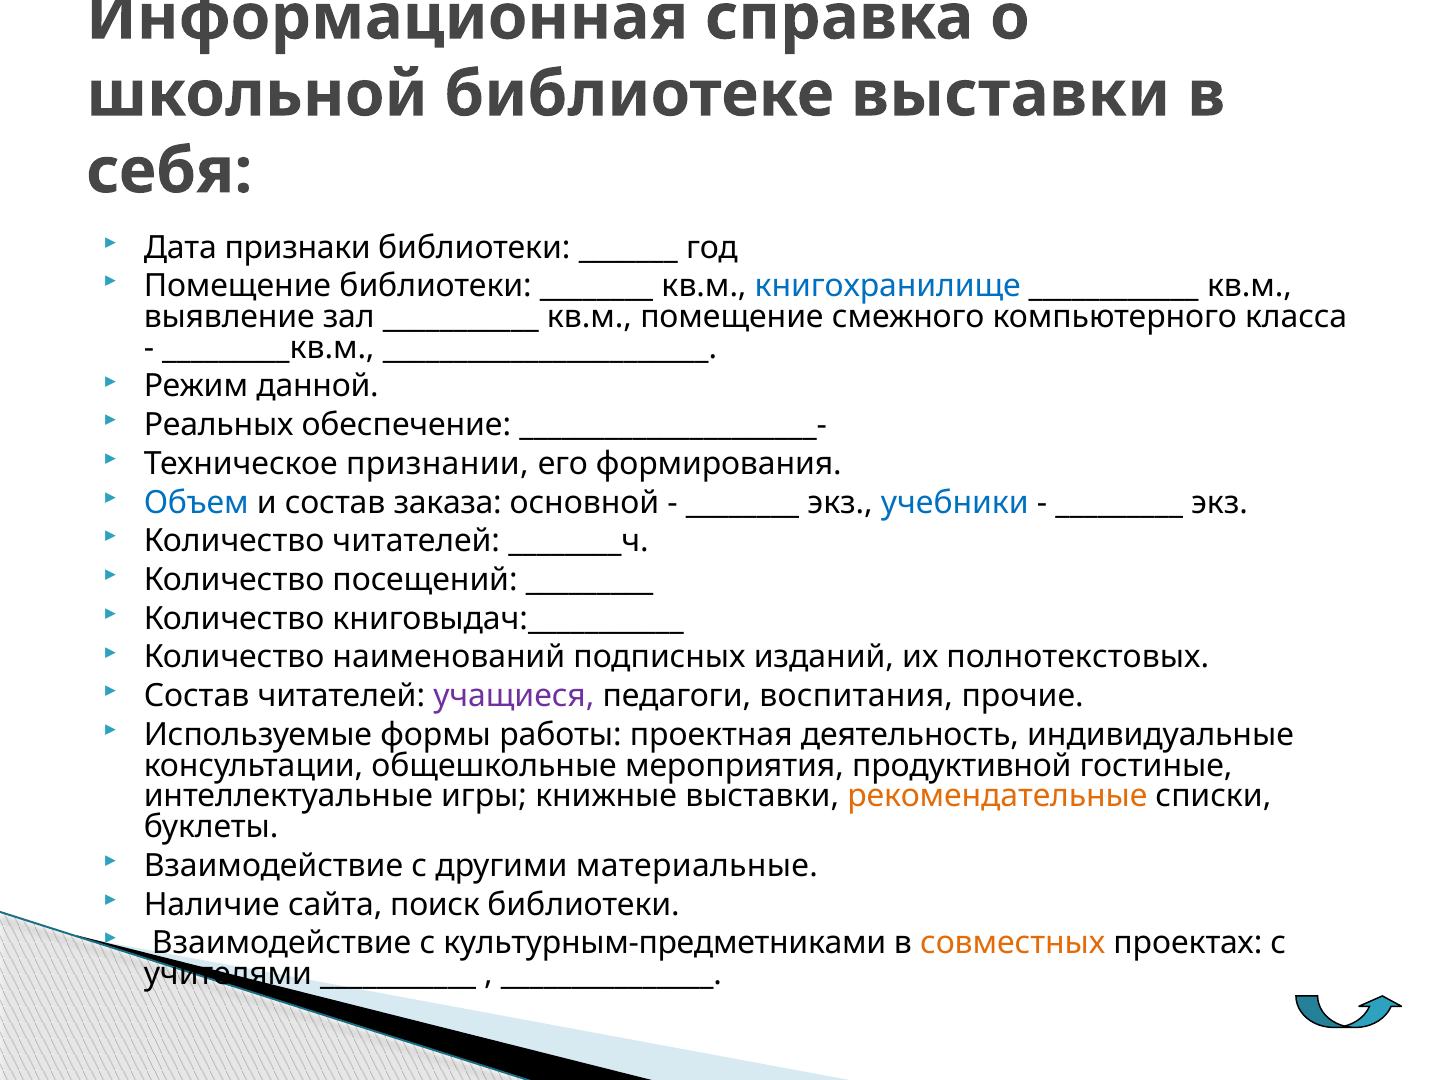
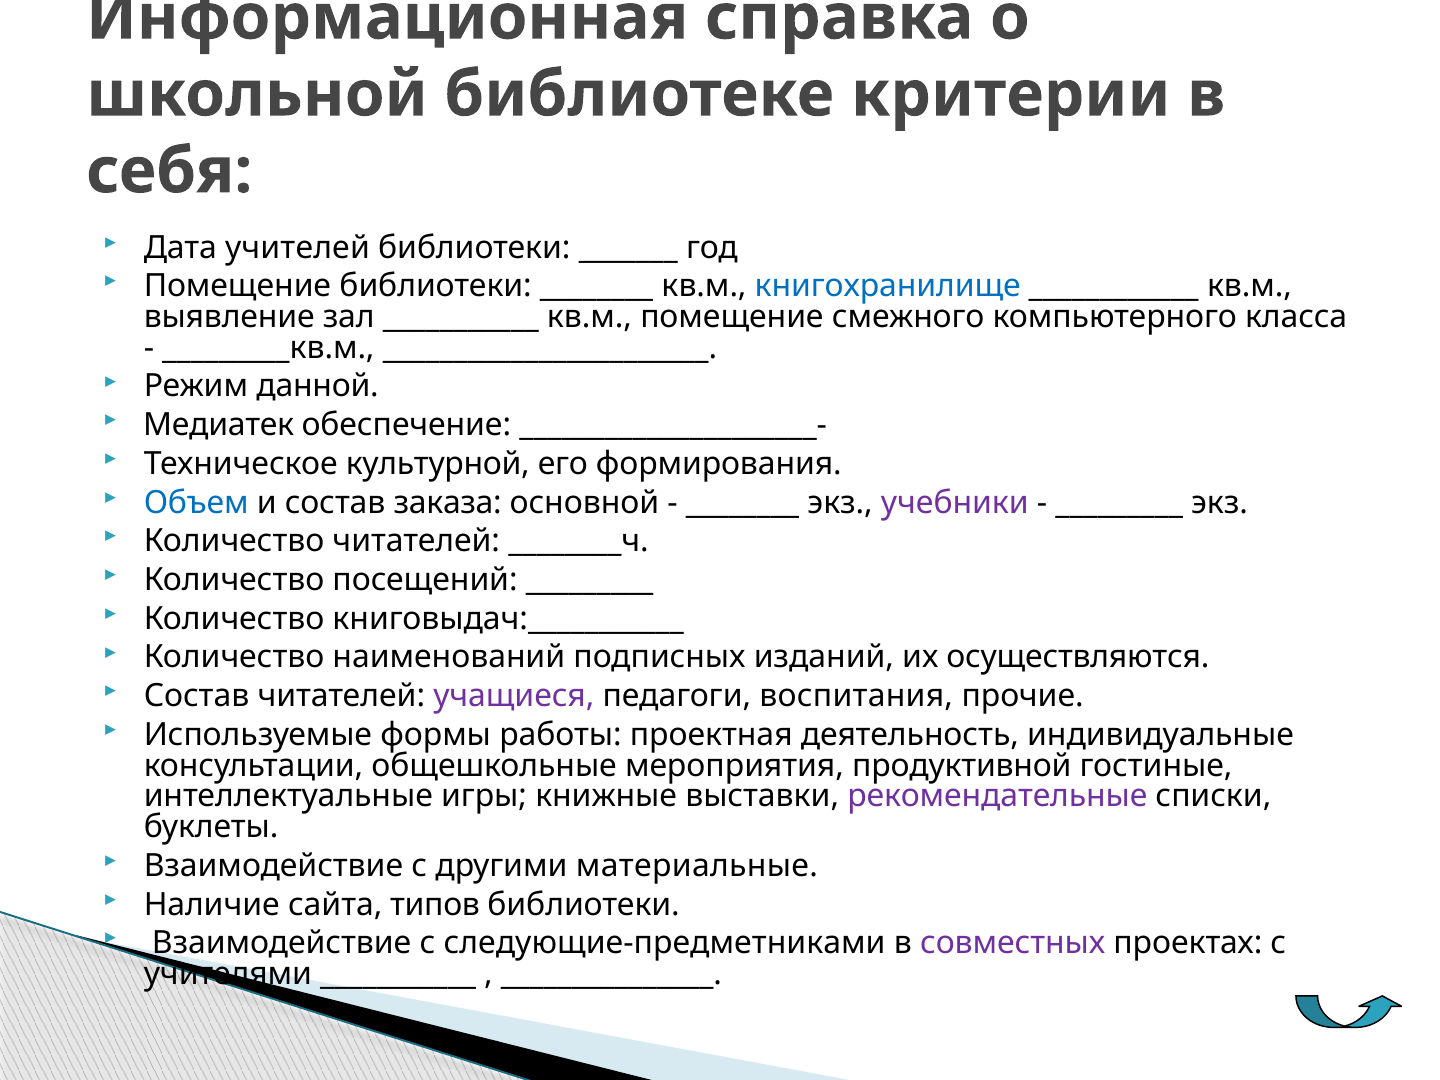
библиотеке выставки: выставки -> критерии (1011, 94)
признаки: признаки -> учителей (297, 247)
Реальных: Реальных -> Медиатек (219, 425)
признании: признании -> культурной (438, 464)
учебники colour: blue -> purple (955, 503)
полнотекстовых: полнотекстовых -> осуществляются (1078, 657)
рекомендательные colour: orange -> purple (997, 796)
поиск: поиск -> типов (435, 904)
культурным-предметниками: культурным-предметниками -> следующие-предметниками (665, 943)
совместных colour: orange -> purple (1013, 943)
